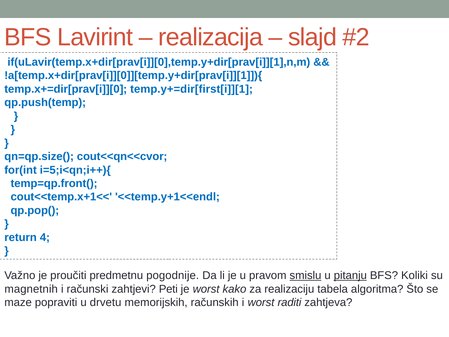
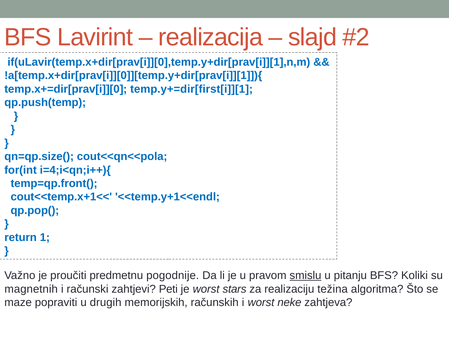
cout<<qn<<cvor: cout<<qn<<cvor -> cout<<qn<<pola (122, 156)
i=5;i<qn;i++){: i=5;i<qn;i++){ -> i=4;i<qn;i++){ (75, 170)
4: 4 -> 1 (45, 237)
pitanju underline: present -> none (350, 275)
kako: kako -> stars (235, 289)
tabela: tabela -> težina (333, 289)
drvetu: drvetu -> drugih (106, 302)
raditi: raditi -> neke (289, 302)
